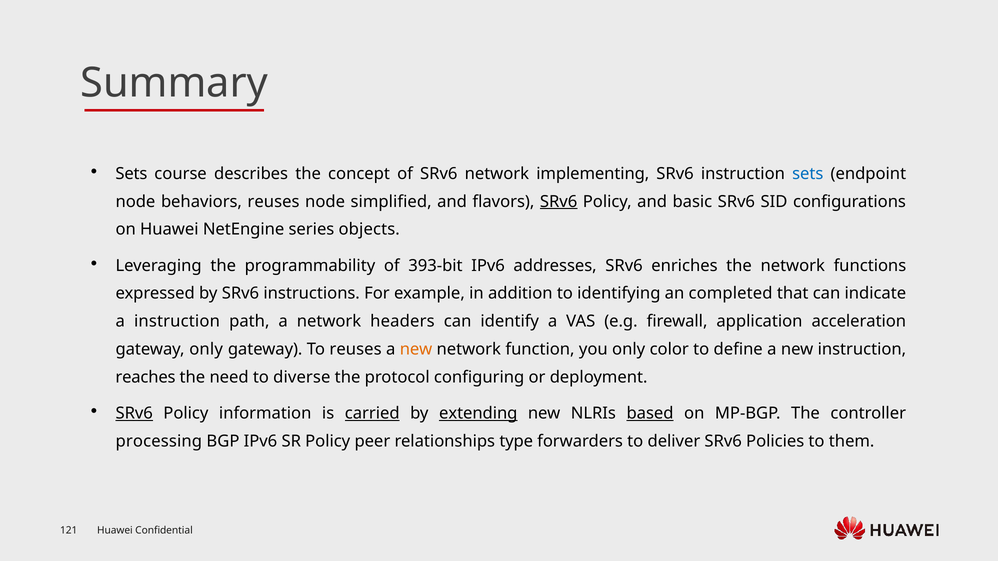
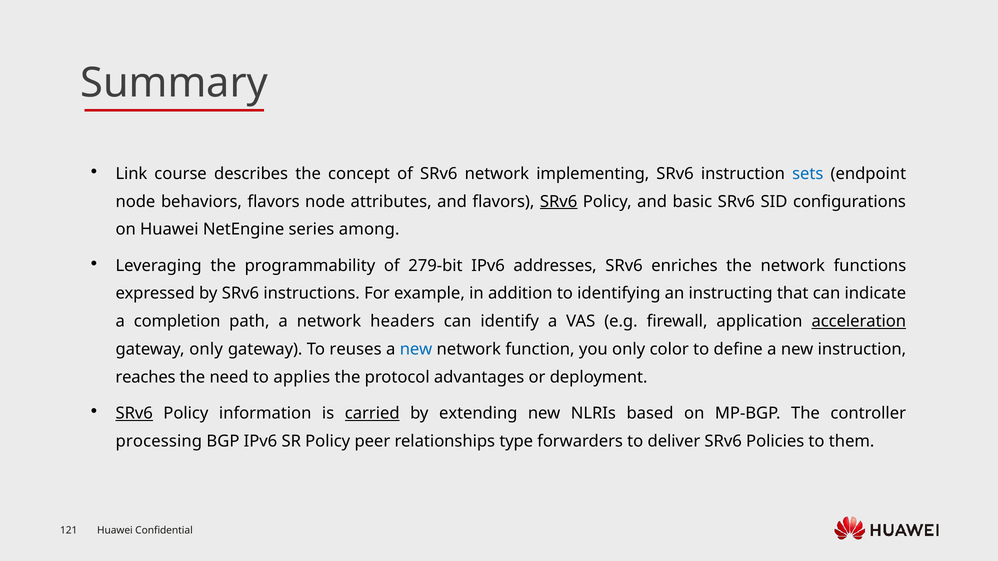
Sets: Sets -> Link (131, 174)
behaviors reuses: reuses -> flavors (274, 202)
simplified: simplified -> attributes (391, 202)
objects: objects -> among (369, 230)
393-bit: 393-bit -> 279-bit (435, 266)
completed: completed -> instructing (731, 294)
a instruction: instruction -> completion (177, 322)
acceleration underline: none -> present (859, 322)
new colour: orange -> blue (416, 349)
diverse: diverse -> applies (302, 377)
configuring: configuring -> advantages (479, 377)
extending underline: present -> none (478, 413)
based underline: present -> none (650, 413)
